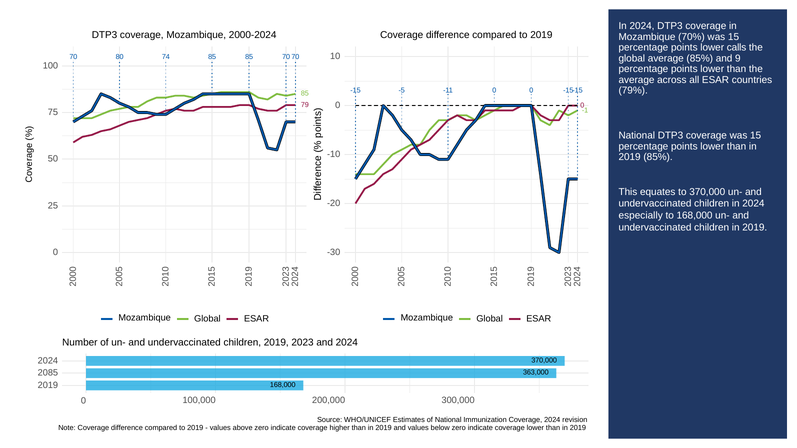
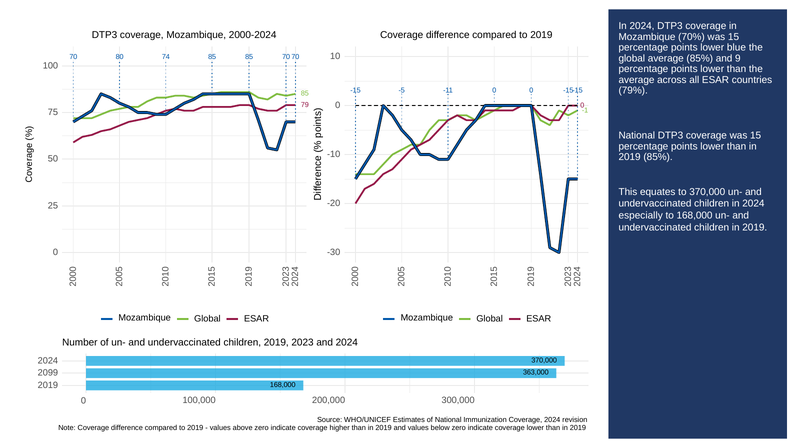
calls: calls -> blue (736, 48)
2085: 2085 -> 2099 (48, 373)
